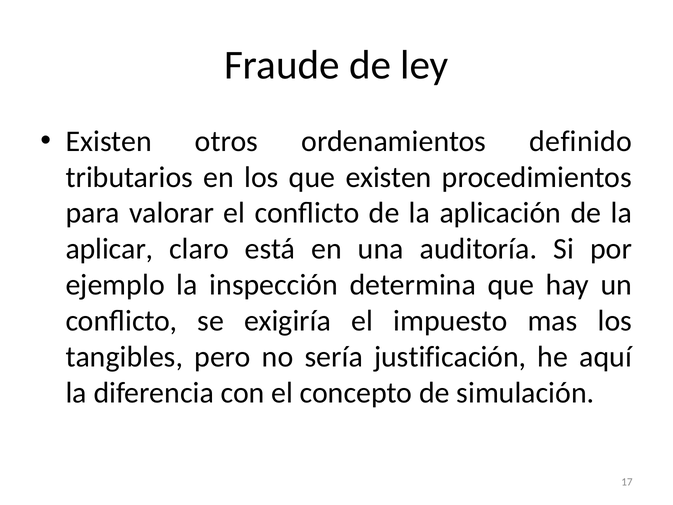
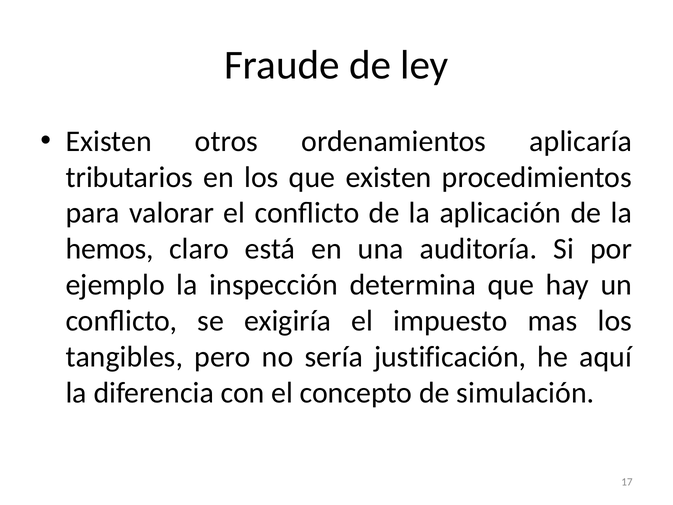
definido: definido -> aplicaría (581, 141)
aplicar: aplicar -> hemos (110, 249)
